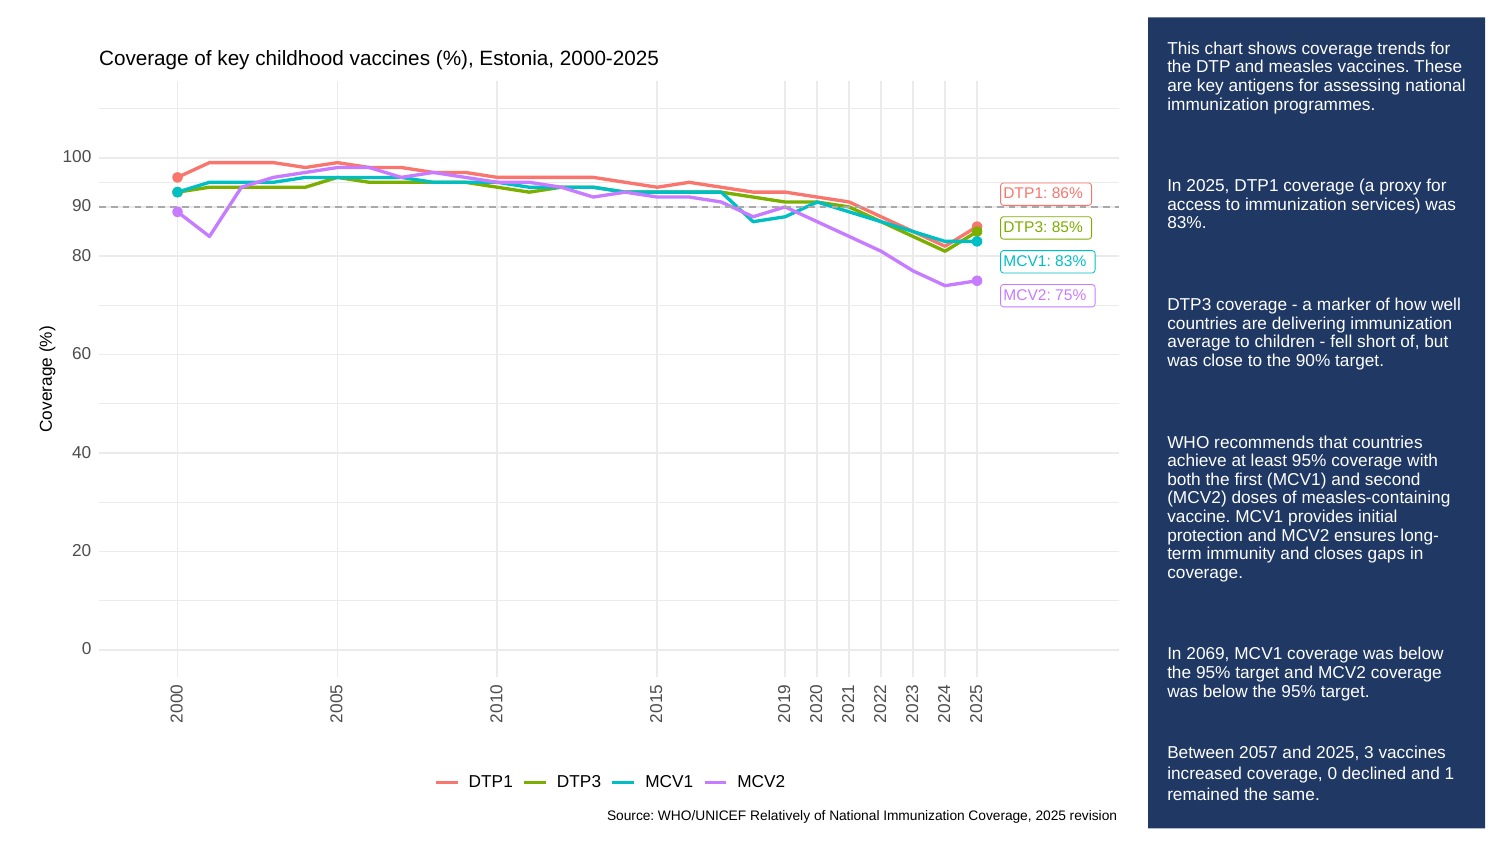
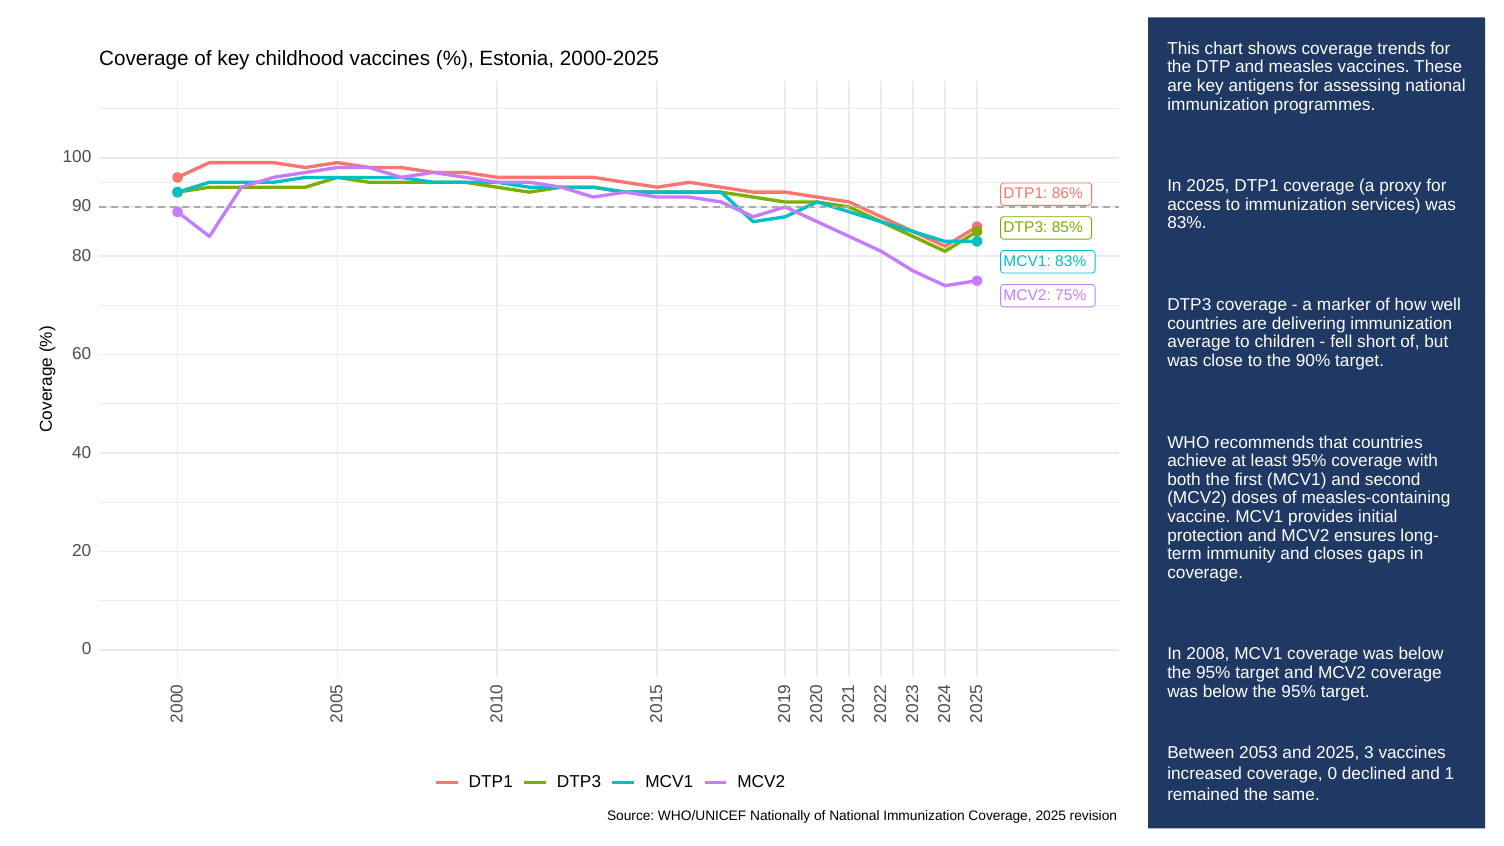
2069: 2069 -> 2008 (1208, 654)
2057: 2057 -> 2053 (1258, 753)
Relatively: Relatively -> Nationally (780, 816)
